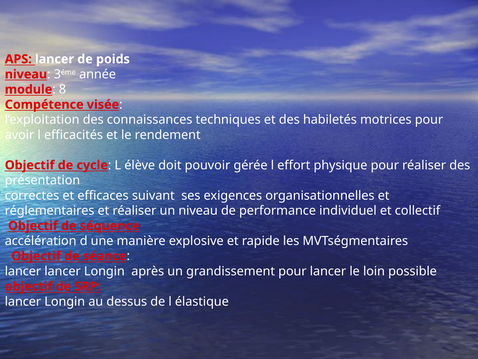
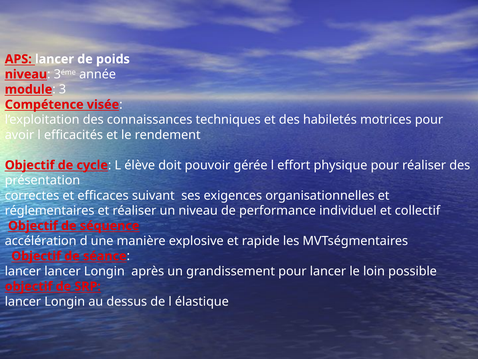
8: 8 -> 3 (62, 89)
